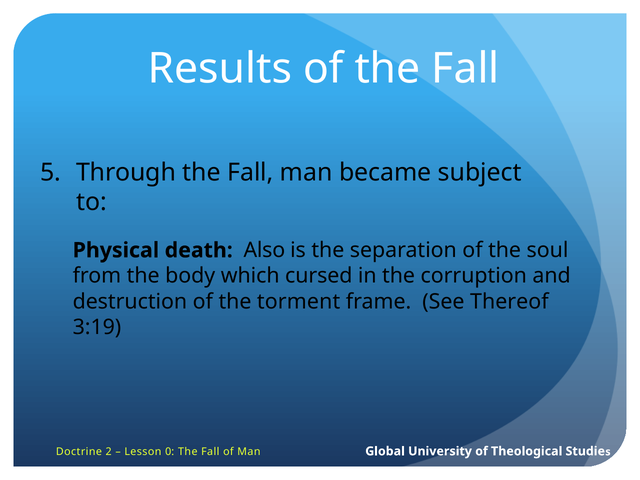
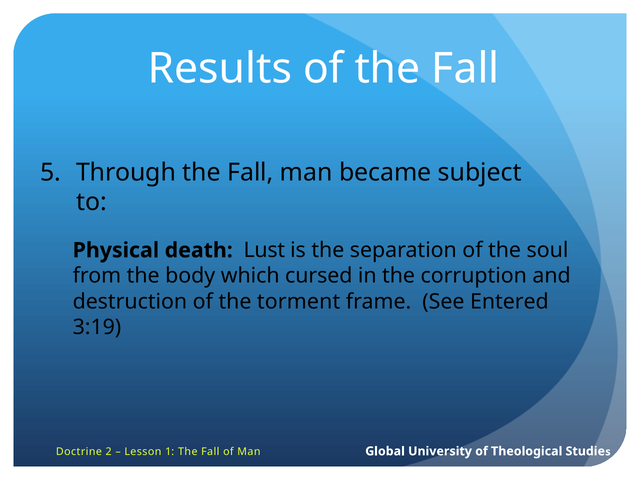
Also: Also -> Lust (264, 250)
Thereof: Thereof -> Entered (509, 302)
0: 0 -> 1 (170, 452)
